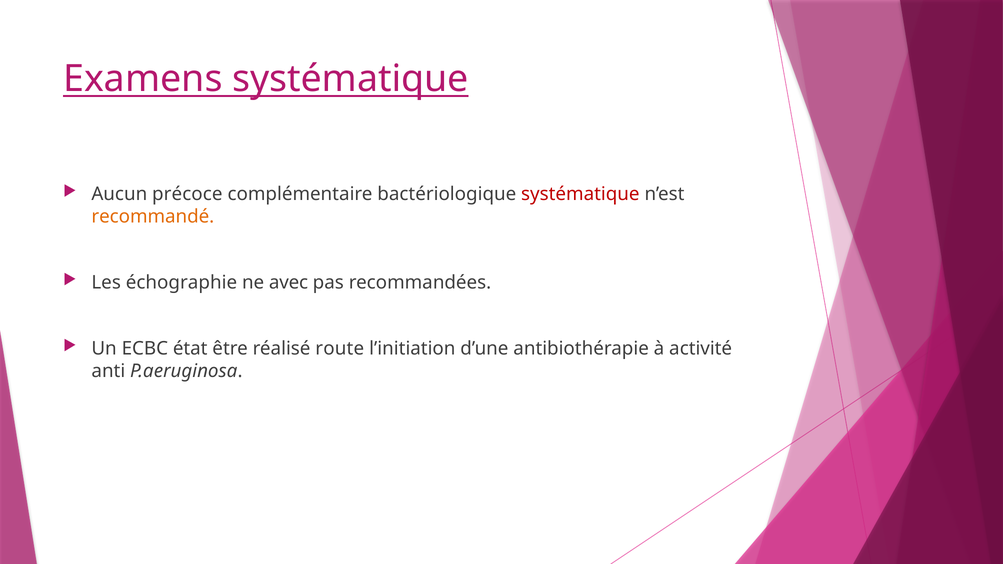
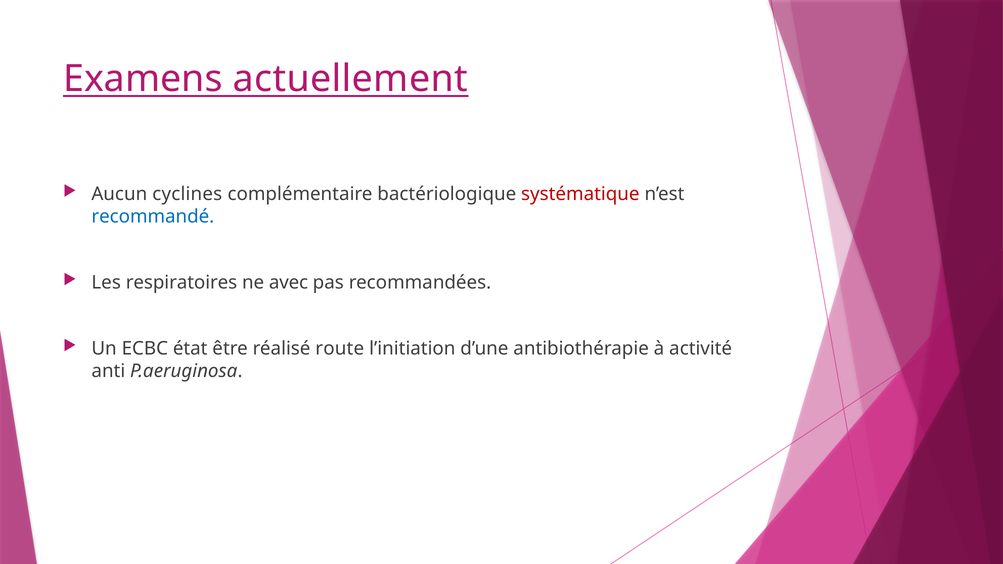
Examens systématique: systématique -> actuellement (350, 79)
précoce: précoce -> cyclines (187, 194)
recommandé colour: orange -> blue (153, 217)
échographie: échographie -> respiratoires (182, 283)
